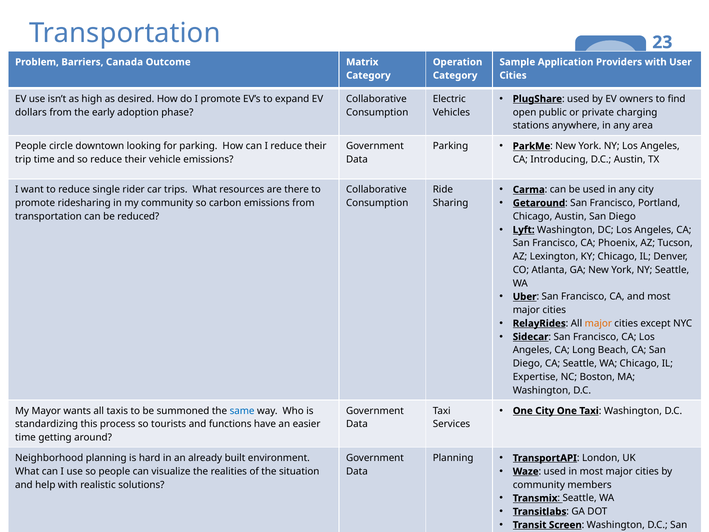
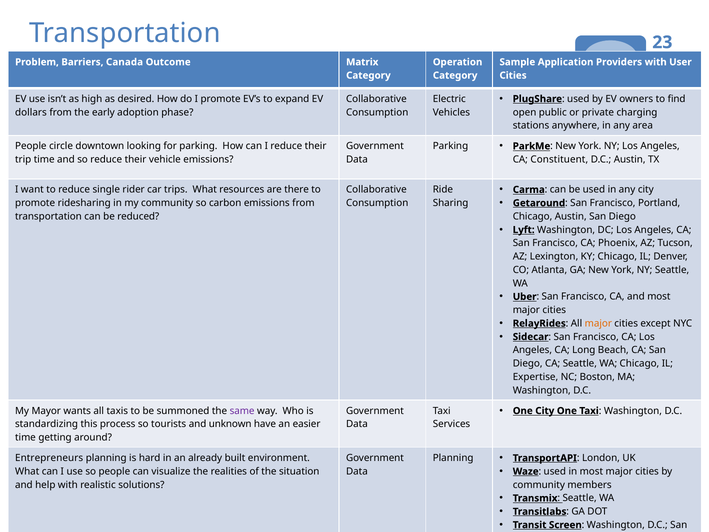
Introducing: Introducing -> Constituent (559, 159)
same colour: blue -> purple (242, 411)
functions: functions -> unknown (230, 424)
Neighborhood: Neighborhood -> Entrepreneurs (49, 458)
